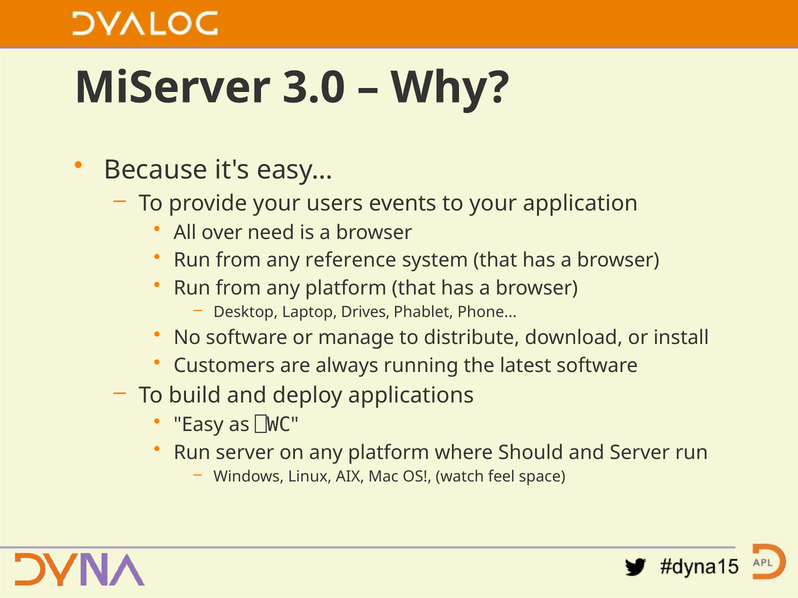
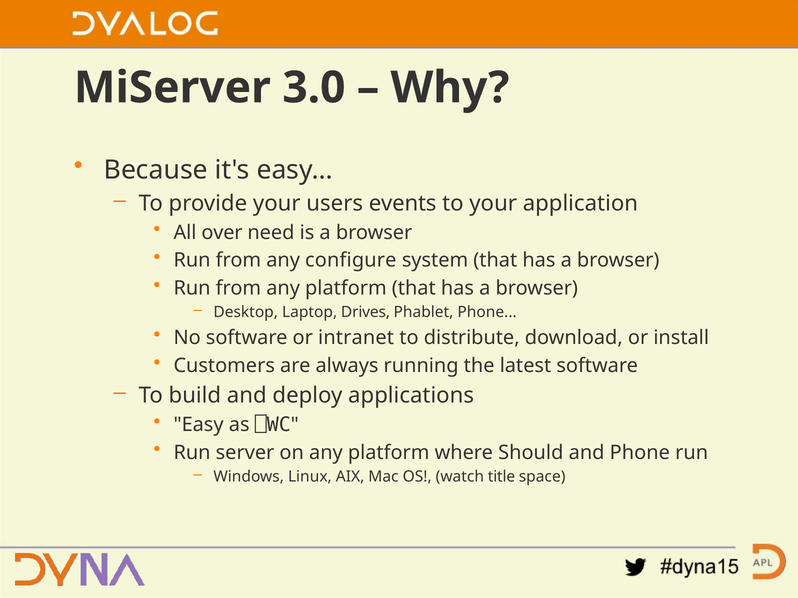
reference: reference -> configure (351, 261)
manage: manage -> intranet (356, 338)
and Server: Server -> Phone (640, 453)
feel: feel -> title (501, 477)
